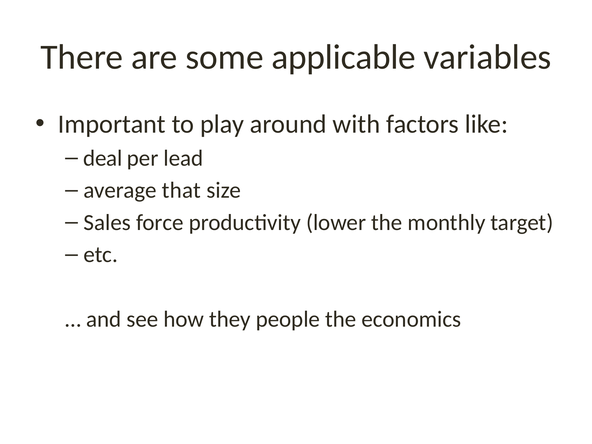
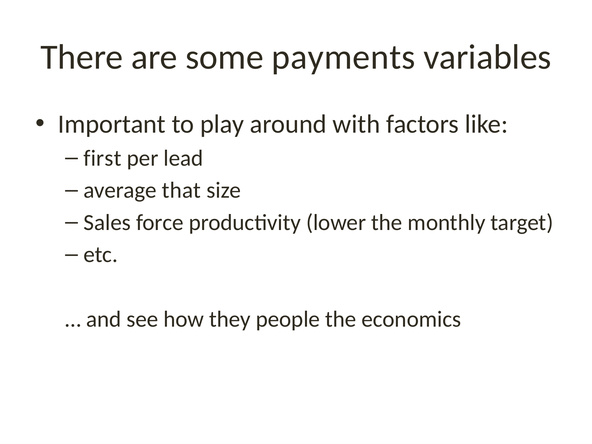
applicable: applicable -> payments (343, 57)
deal: deal -> first (103, 158)
